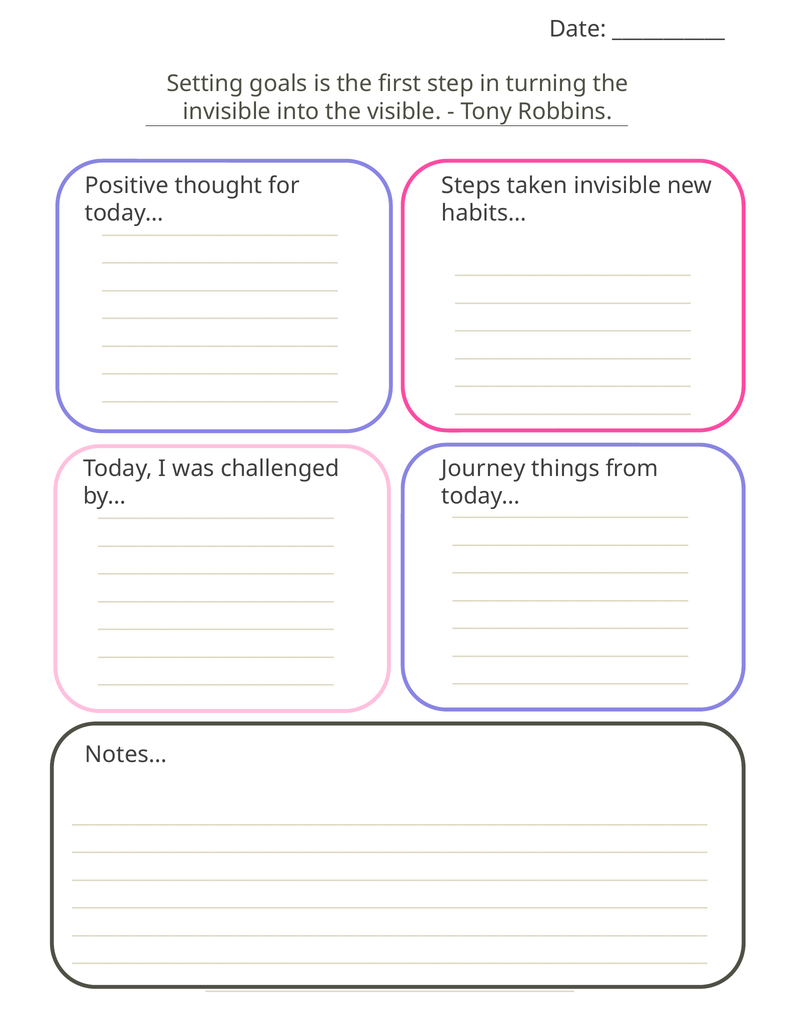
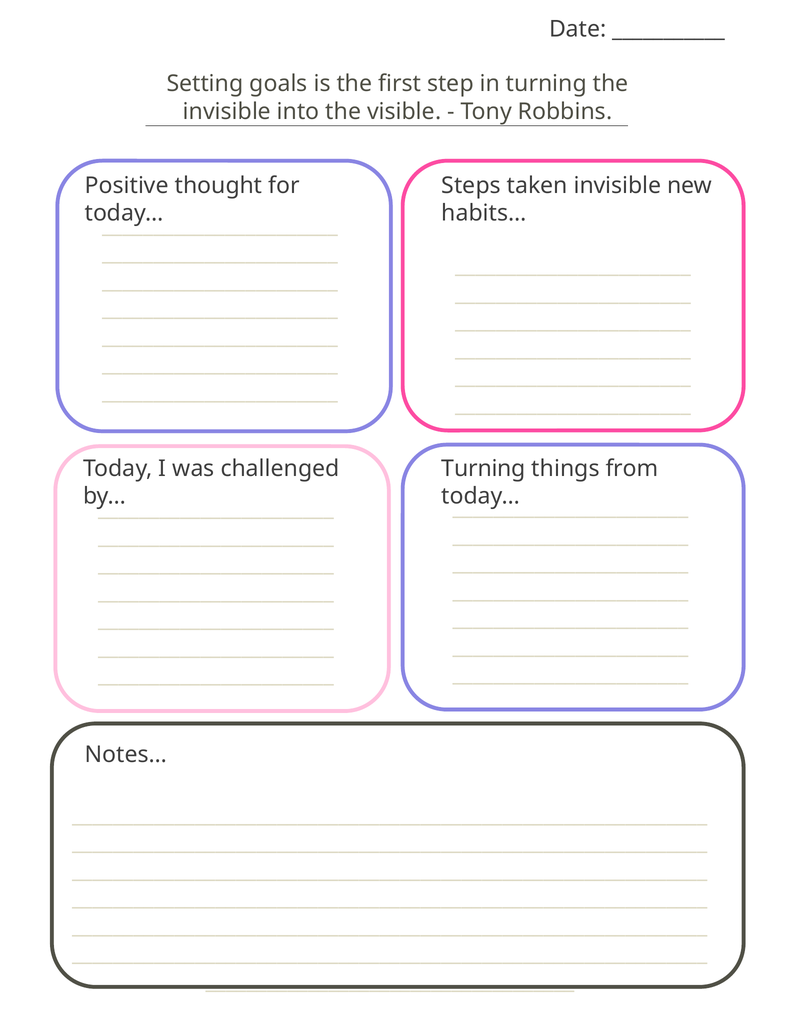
Journey: Journey -> Turning (484, 468)
